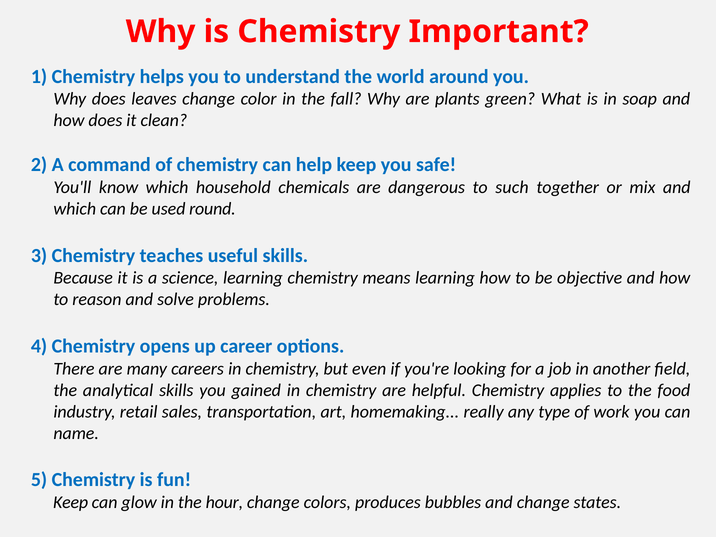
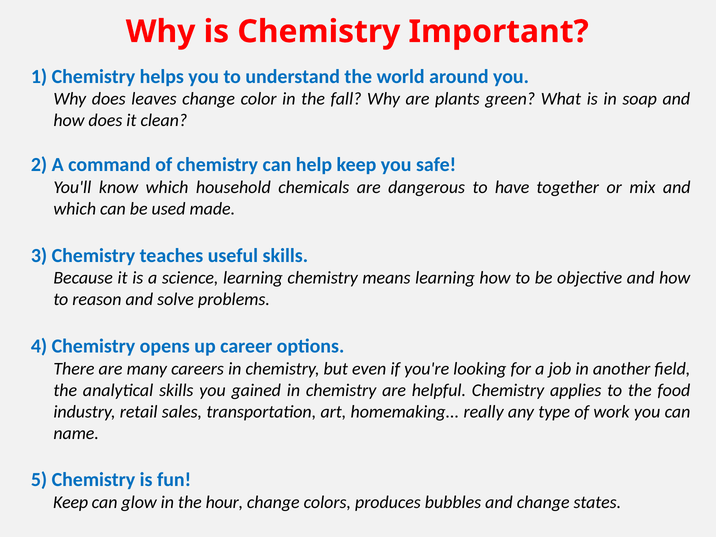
such: such -> have (512, 187)
round: round -> made (212, 209)
